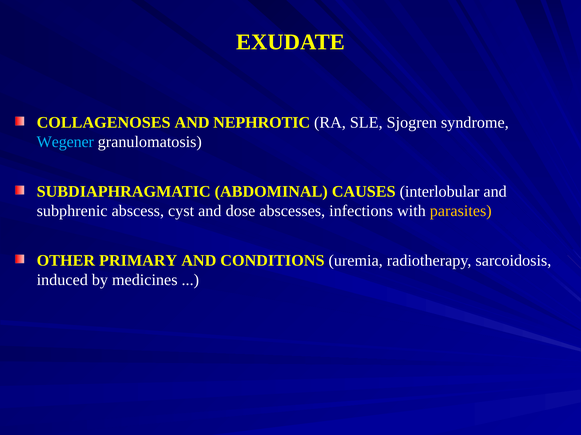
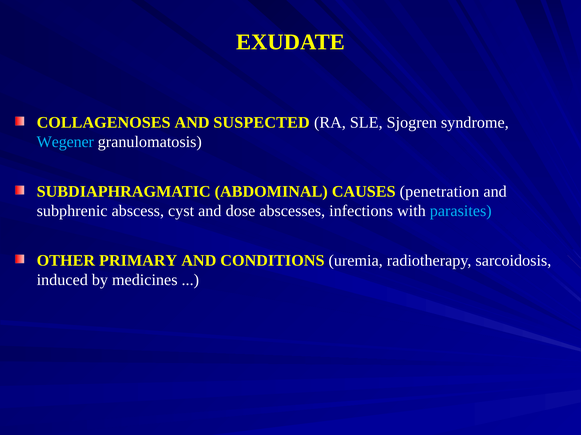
NEPHROTIC: NEPHROTIC -> SUSPECTED (262, 123)
interlobular: interlobular -> penetration (439, 192)
parasites colour: yellow -> light blue (461, 211)
